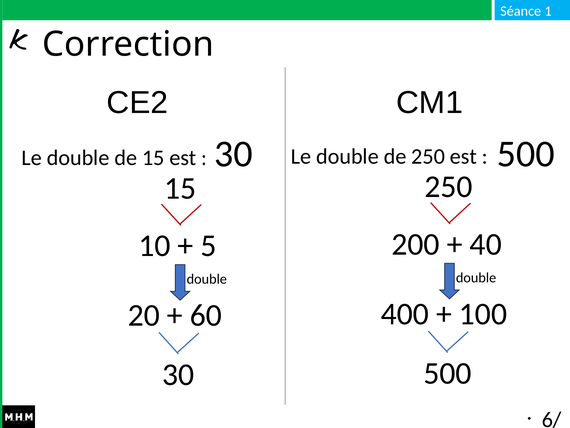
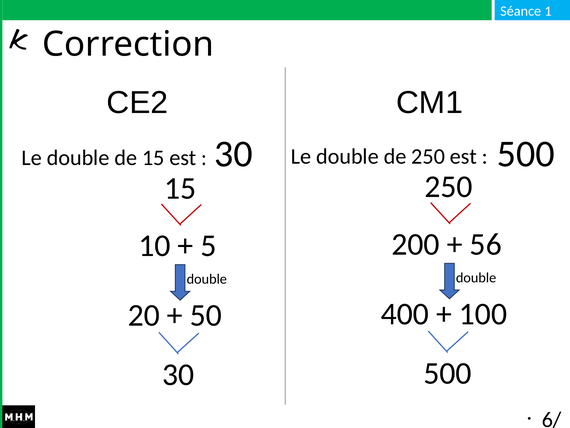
40: 40 -> 56 (486, 244)
60: 60 -> 50 (206, 315)
